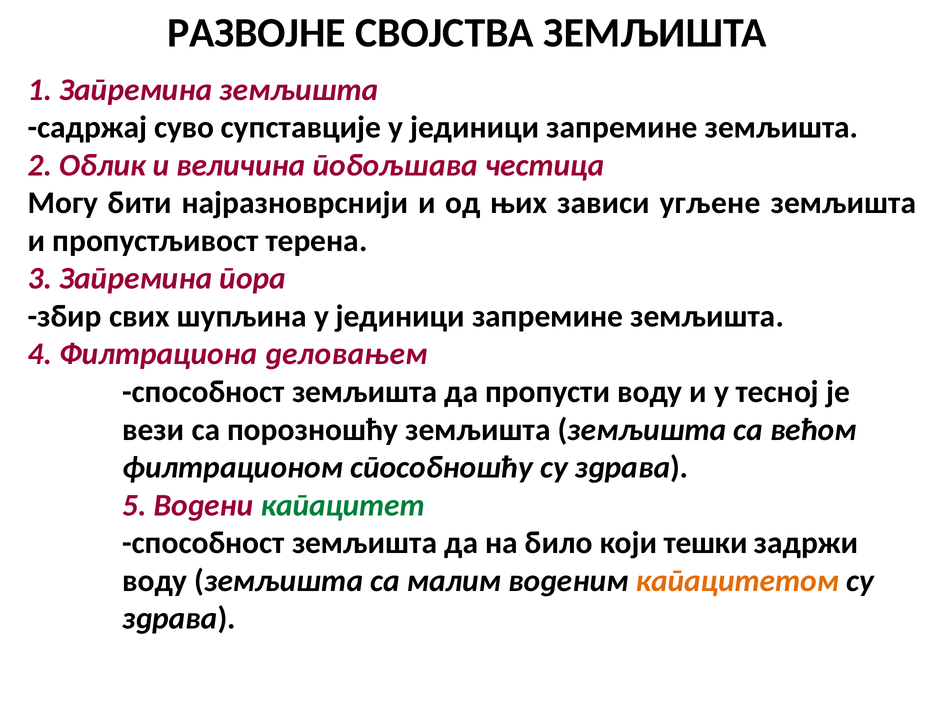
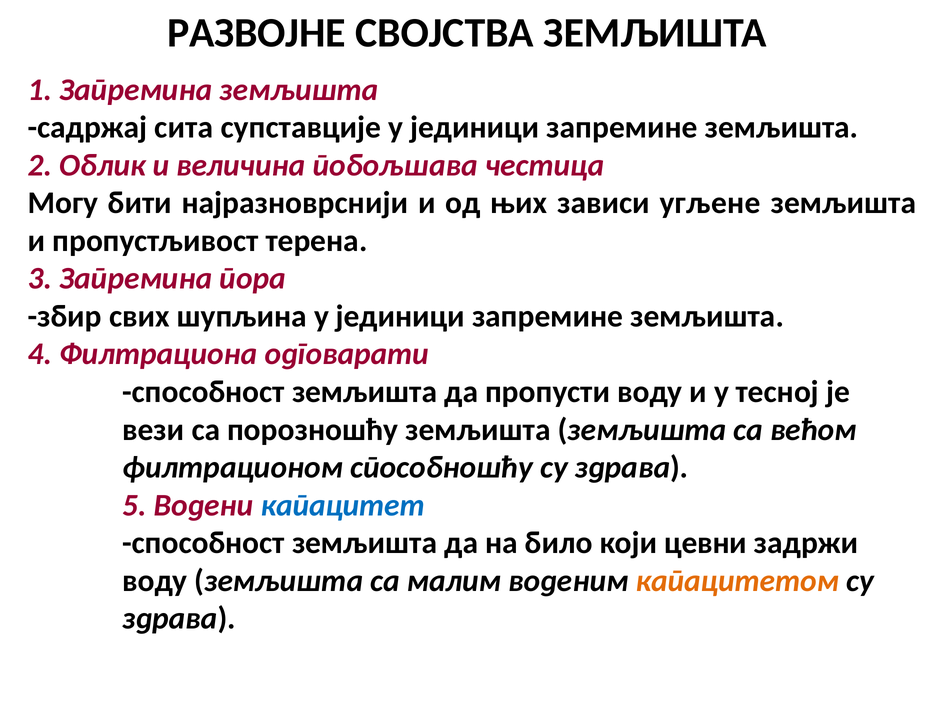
суво: суво -> сита (184, 128)
деловањем: деловањем -> одговарати (347, 354)
капацитет colour: green -> blue (343, 505)
тешки: тешки -> цевни (706, 543)
